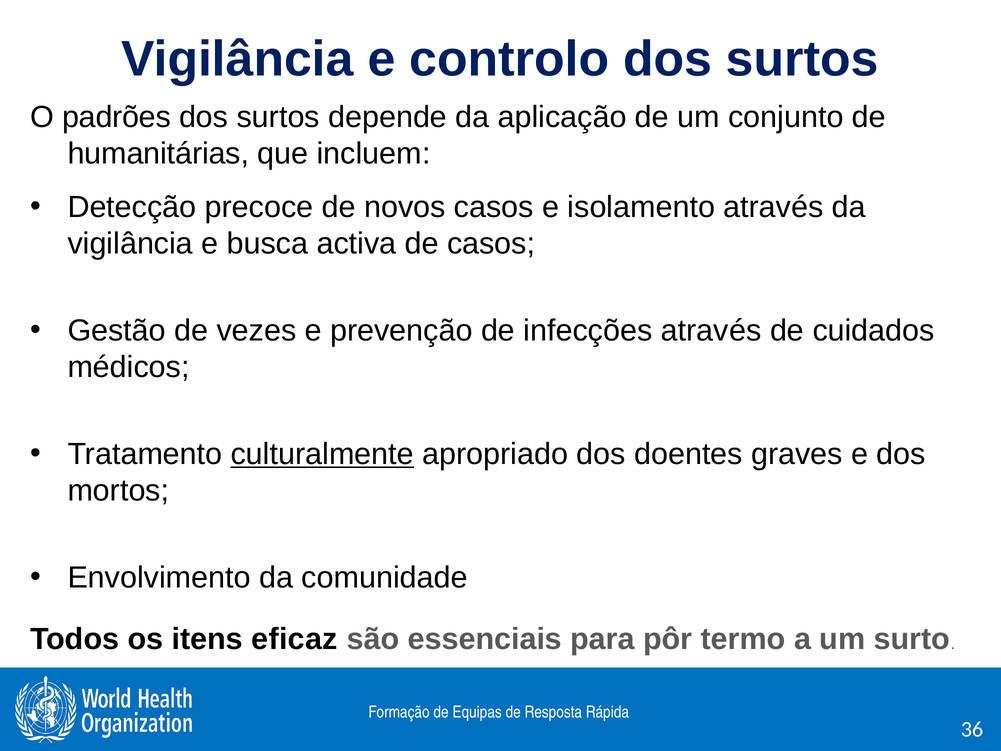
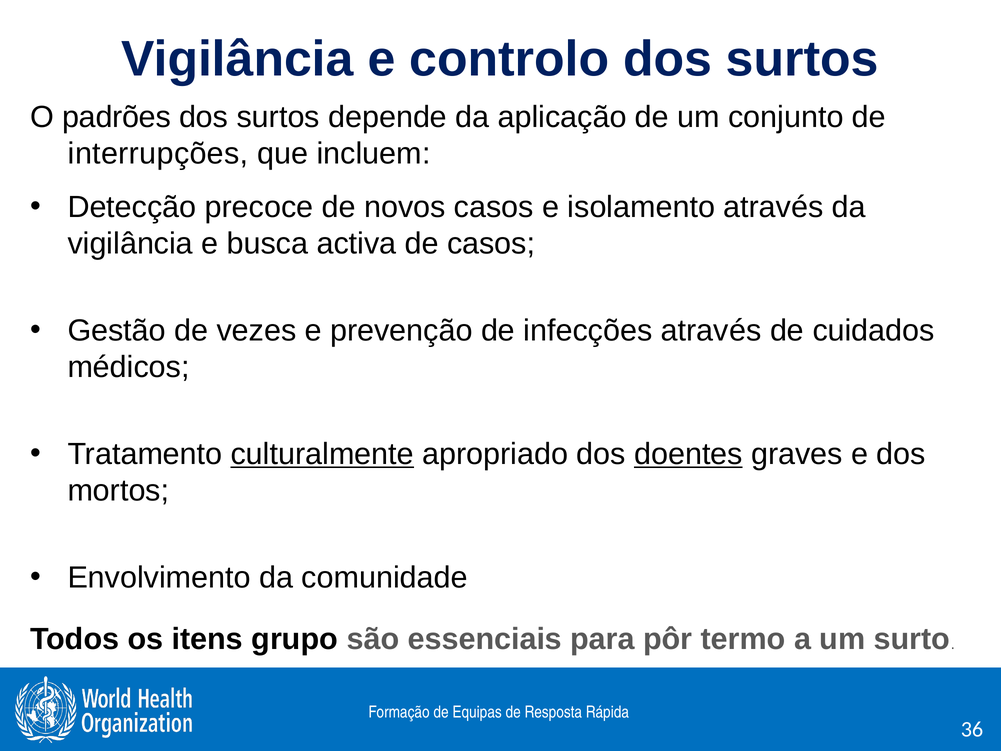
humanitárias: humanitárias -> interrupções (158, 154)
doentes underline: none -> present (688, 454)
eficaz: eficaz -> grupo (295, 639)
